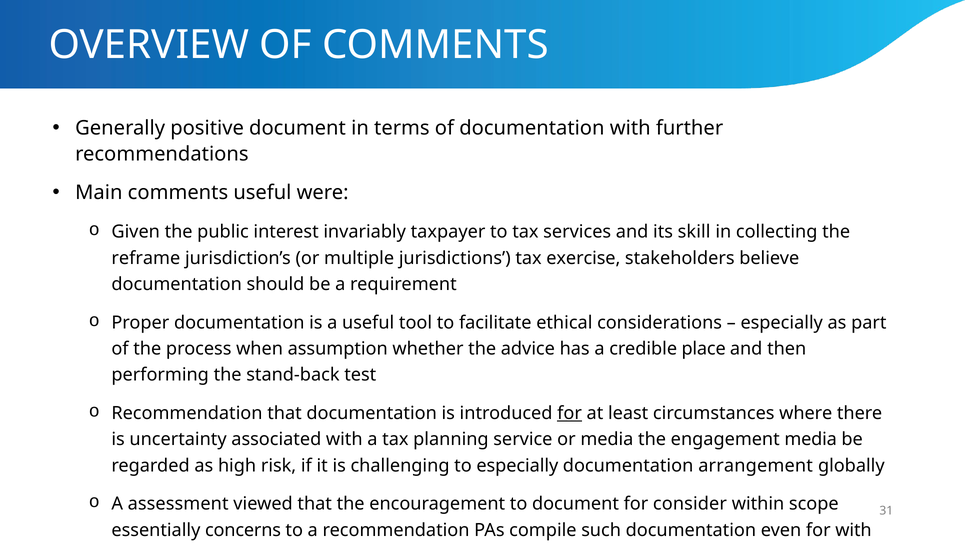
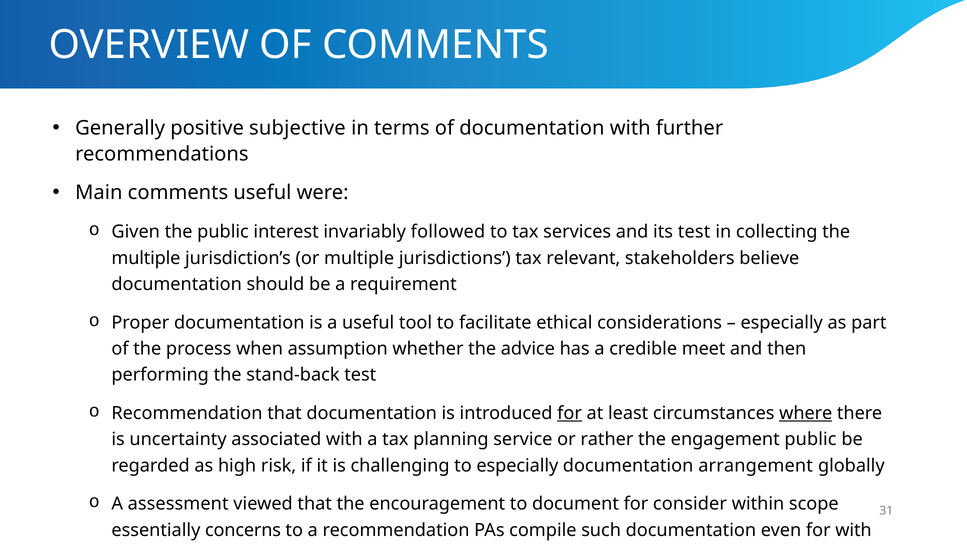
positive document: document -> subjective (297, 128)
taxpayer: taxpayer -> followed (448, 232)
its skill: skill -> test (694, 232)
reframe: reframe -> multiple (146, 258)
exercise: exercise -> relevant (583, 258)
place: place -> meet (704, 349)
where underline: none -> present (806, 413)
or media: media -> rather (607, 439)
engagement media: media -> public (811, 439)
